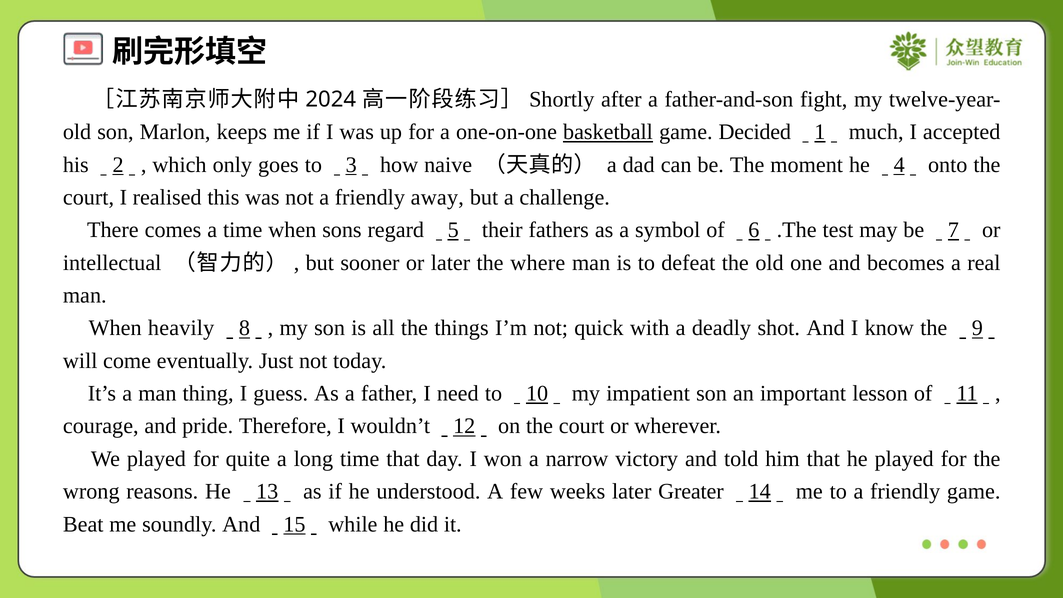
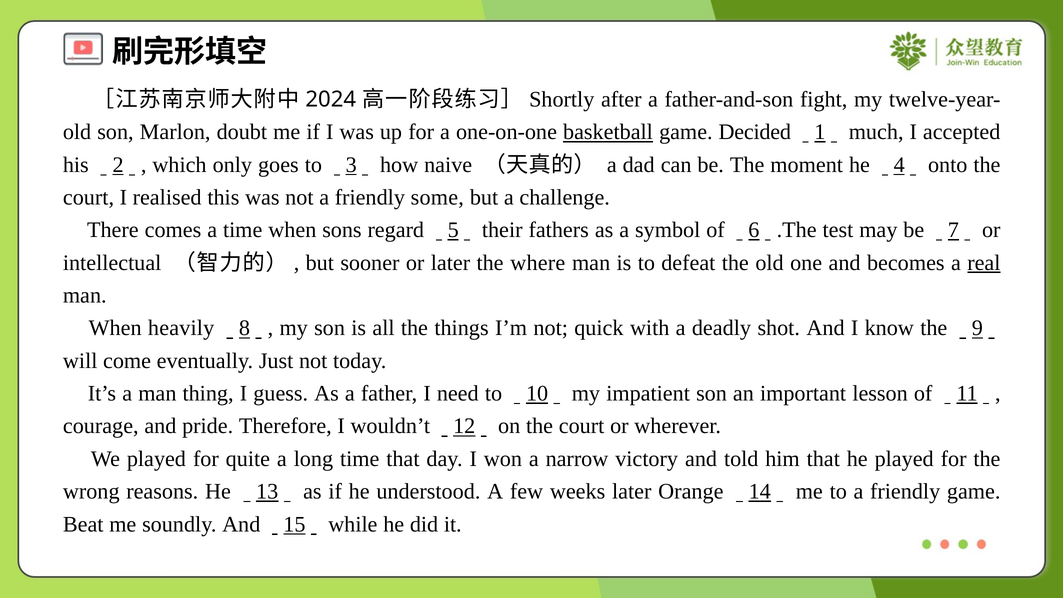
keeps: keeps -> doubt (242, 132)
away: away -> some (437, 197)
real underline: none -> present (984, 263)
Greater: Greater -> Orange (691, 491)
